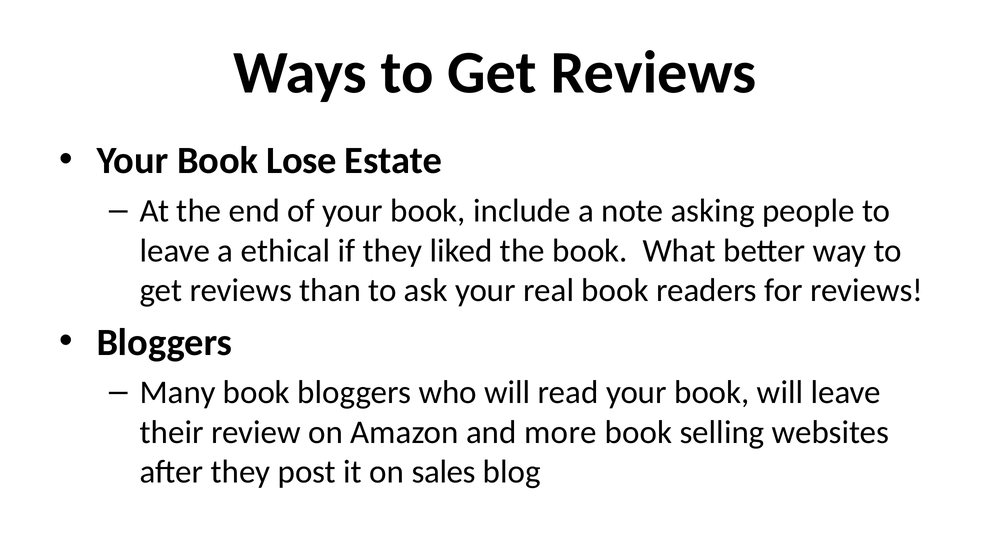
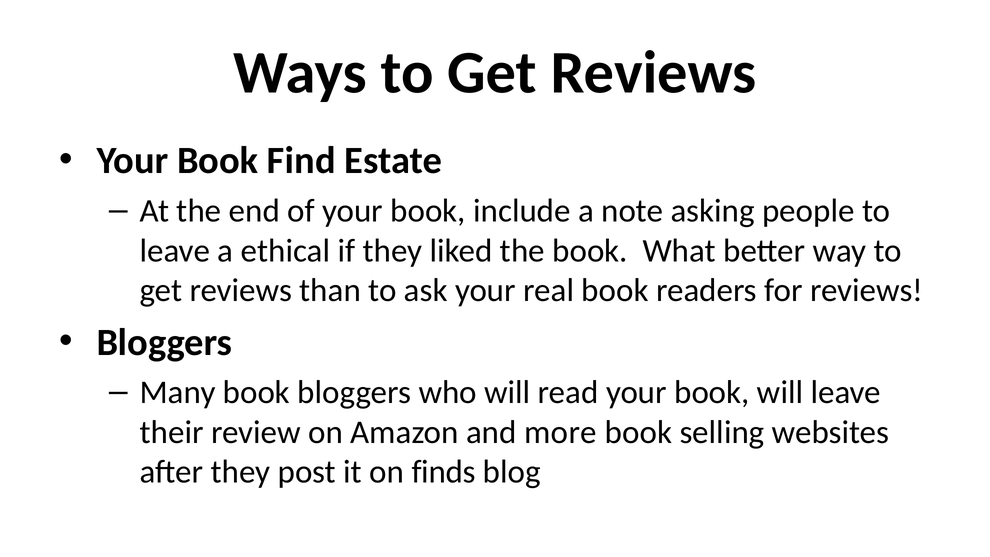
Lose: Lose -> Find (301, 161)
sales: sales -> finds (444, 472)
